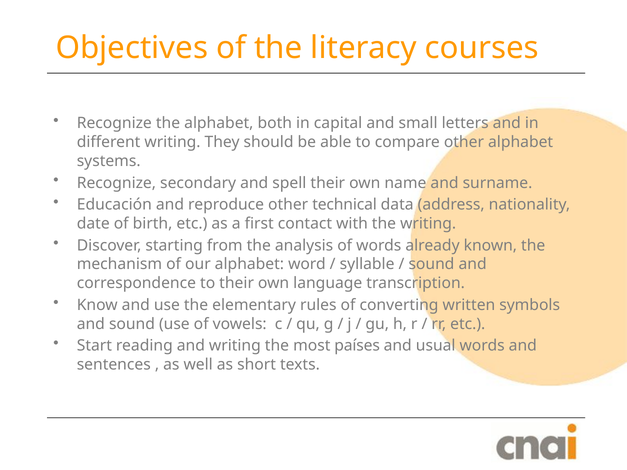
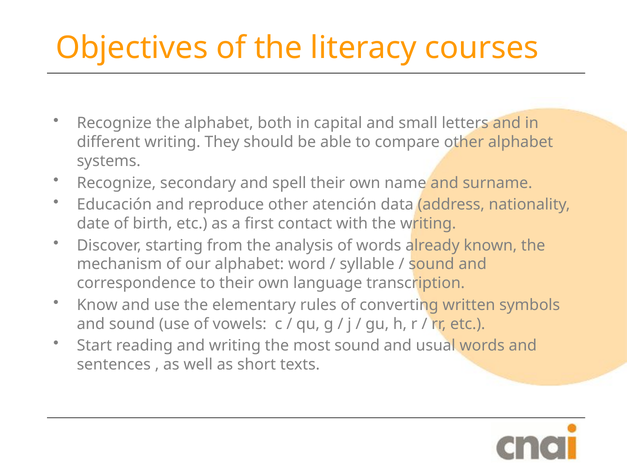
technical: technical -> atención (344, 205)
most países: países -> sound (357, 346)
